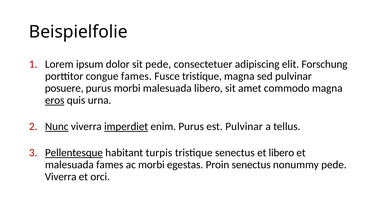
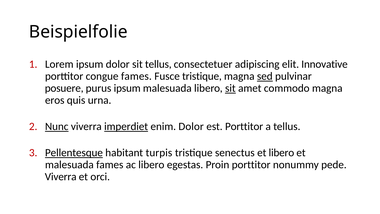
sit pede: pede -> tellus (158, 64)
Forschung: Forschung -> Innovative (325, 64)
sed underline: none -> present (265, 76)
purus morbi: morbi -> ipsum (127, 88)
sit underline: none -> present (230, 88)
eros underline: present -> none (55, 100)
enim Purus: Purus -> Dolor (191, 126)
est Pulvinar: Pulvinar -> Porttitor (244, 126)
ac morbi: morbi -> libero (151, 165)
Proin senectus: senectus -> porttitor (251, 165)
